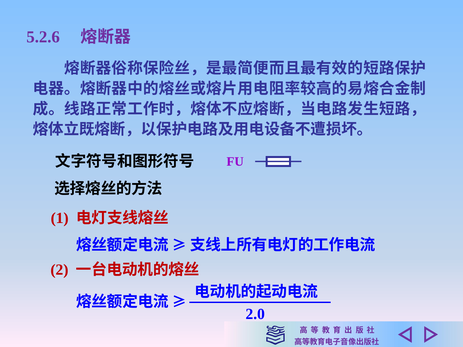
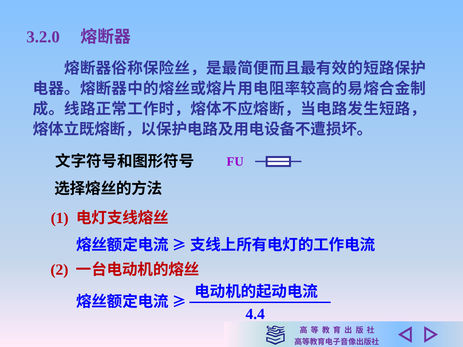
5.2.6: 5.2.6 -> 3.2.0 (43, 37)
2.0: 2.0 -> 4.4 (255, 314)
